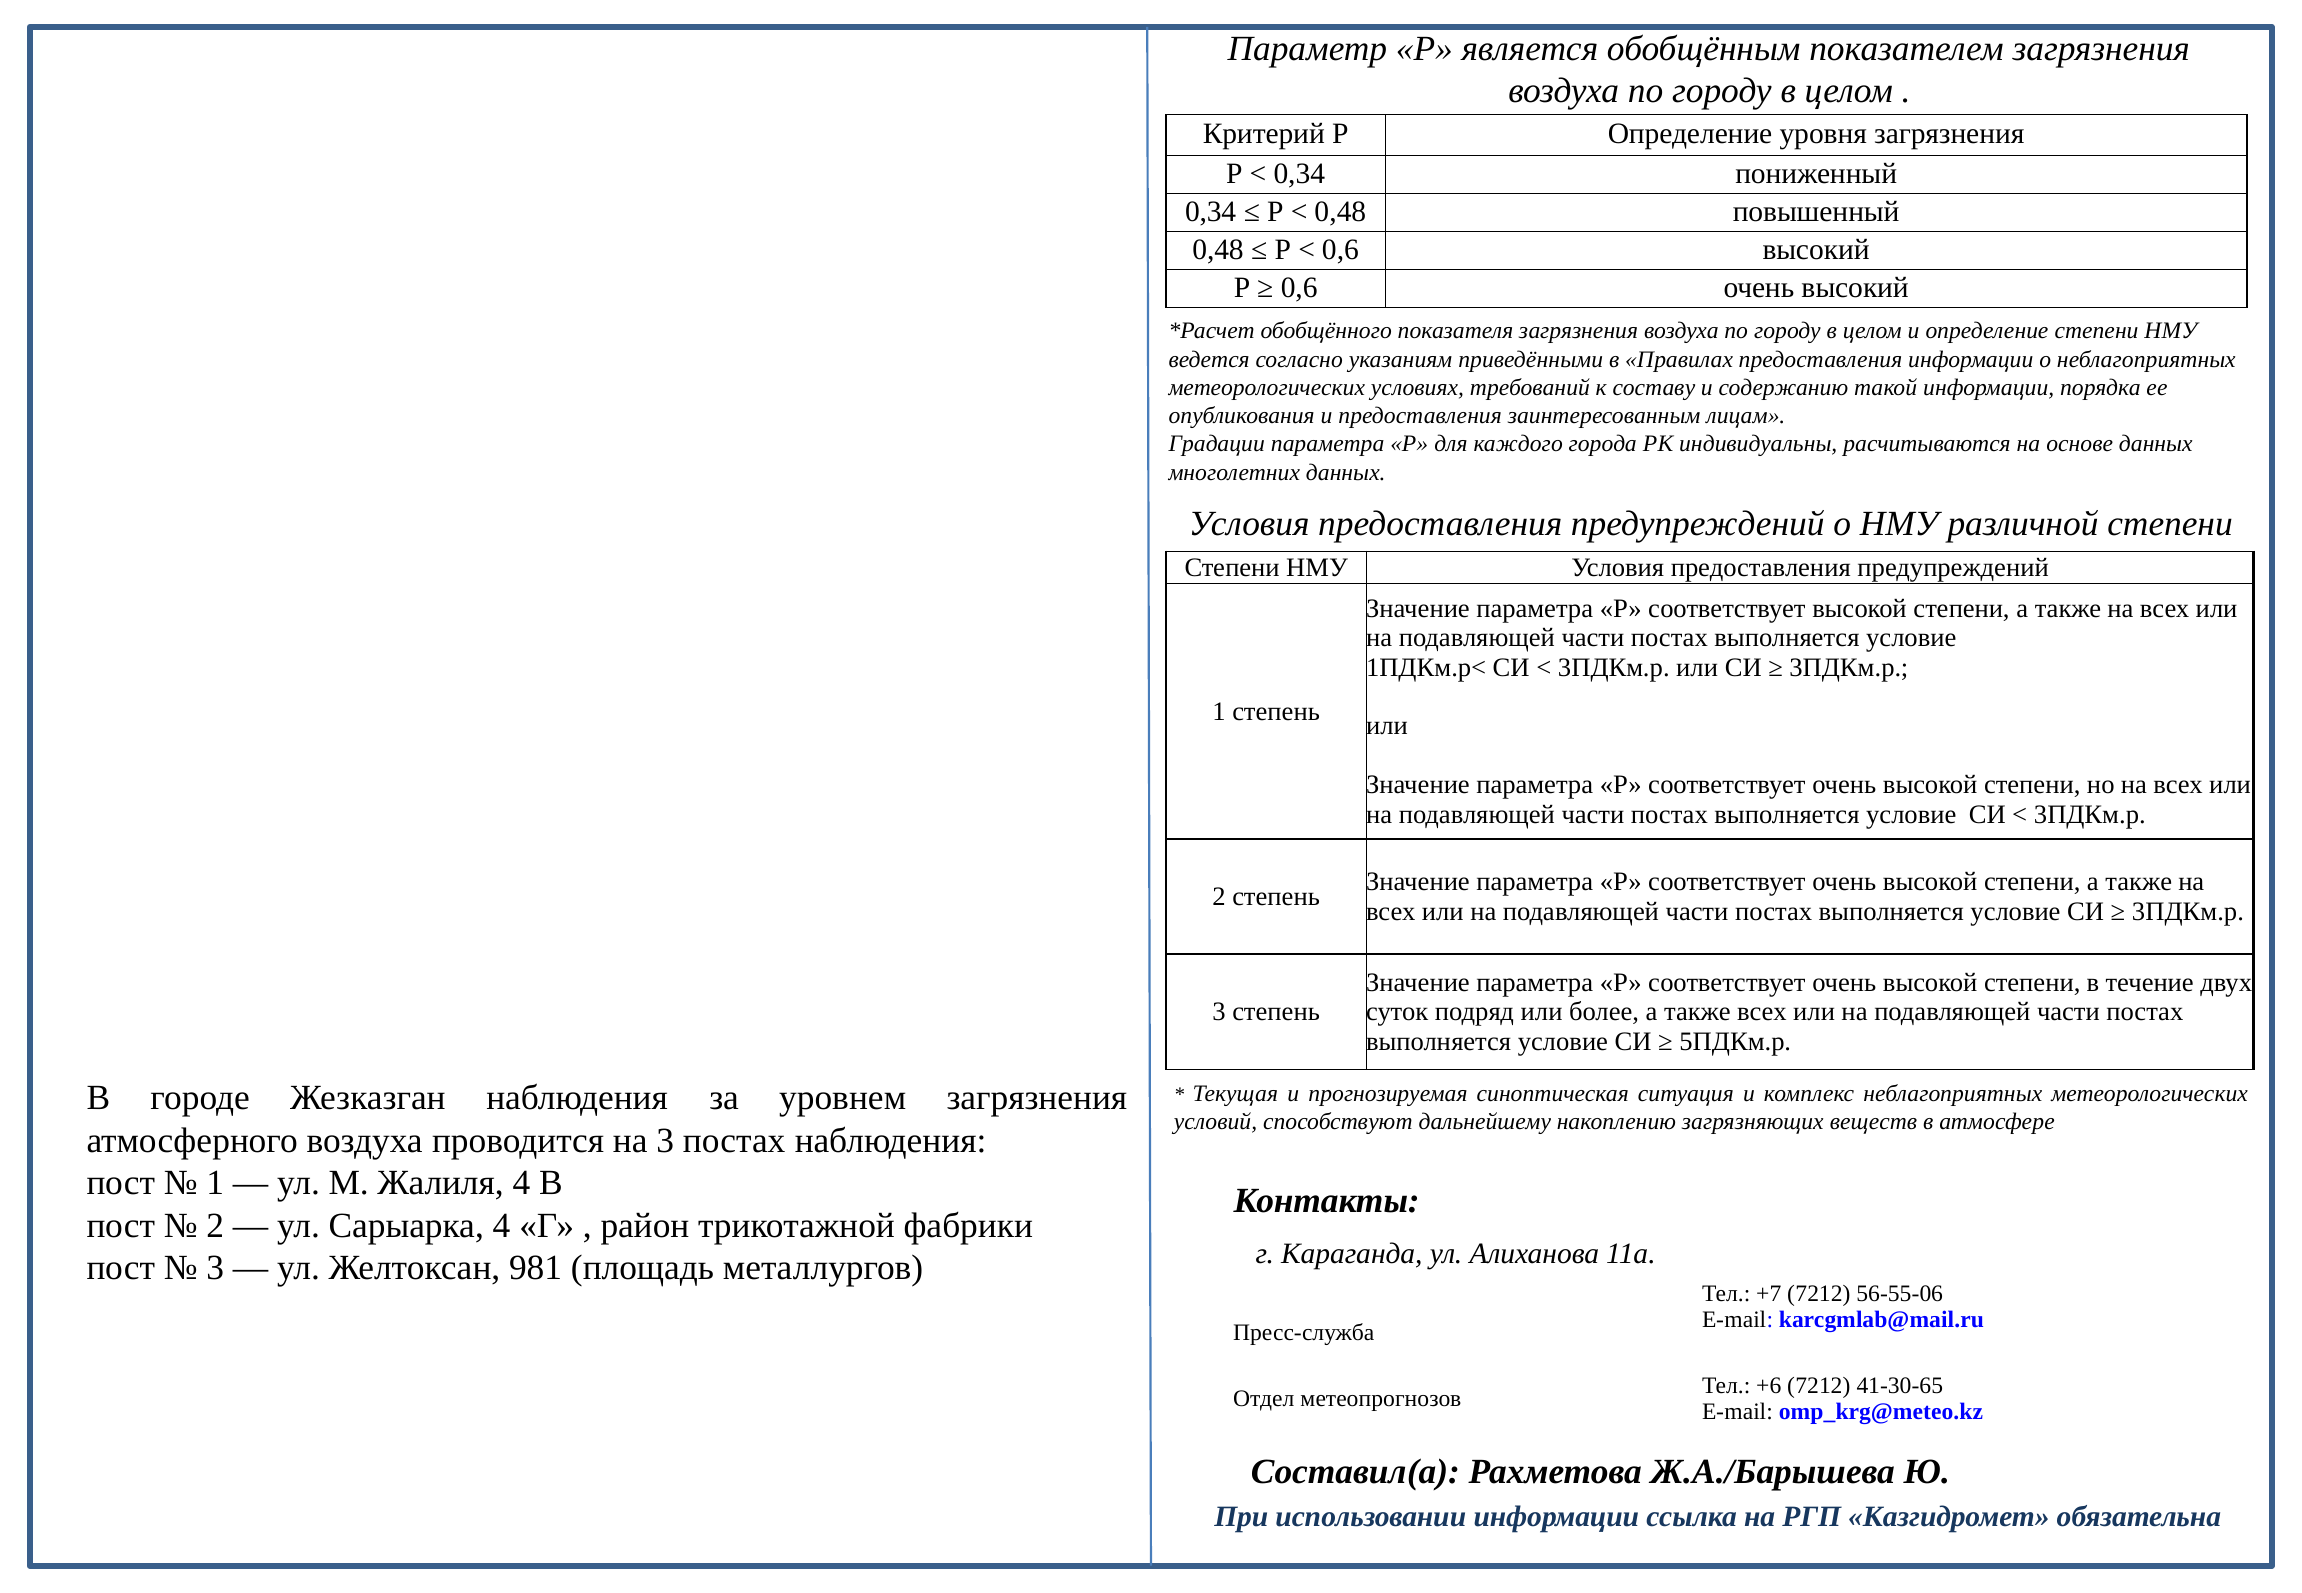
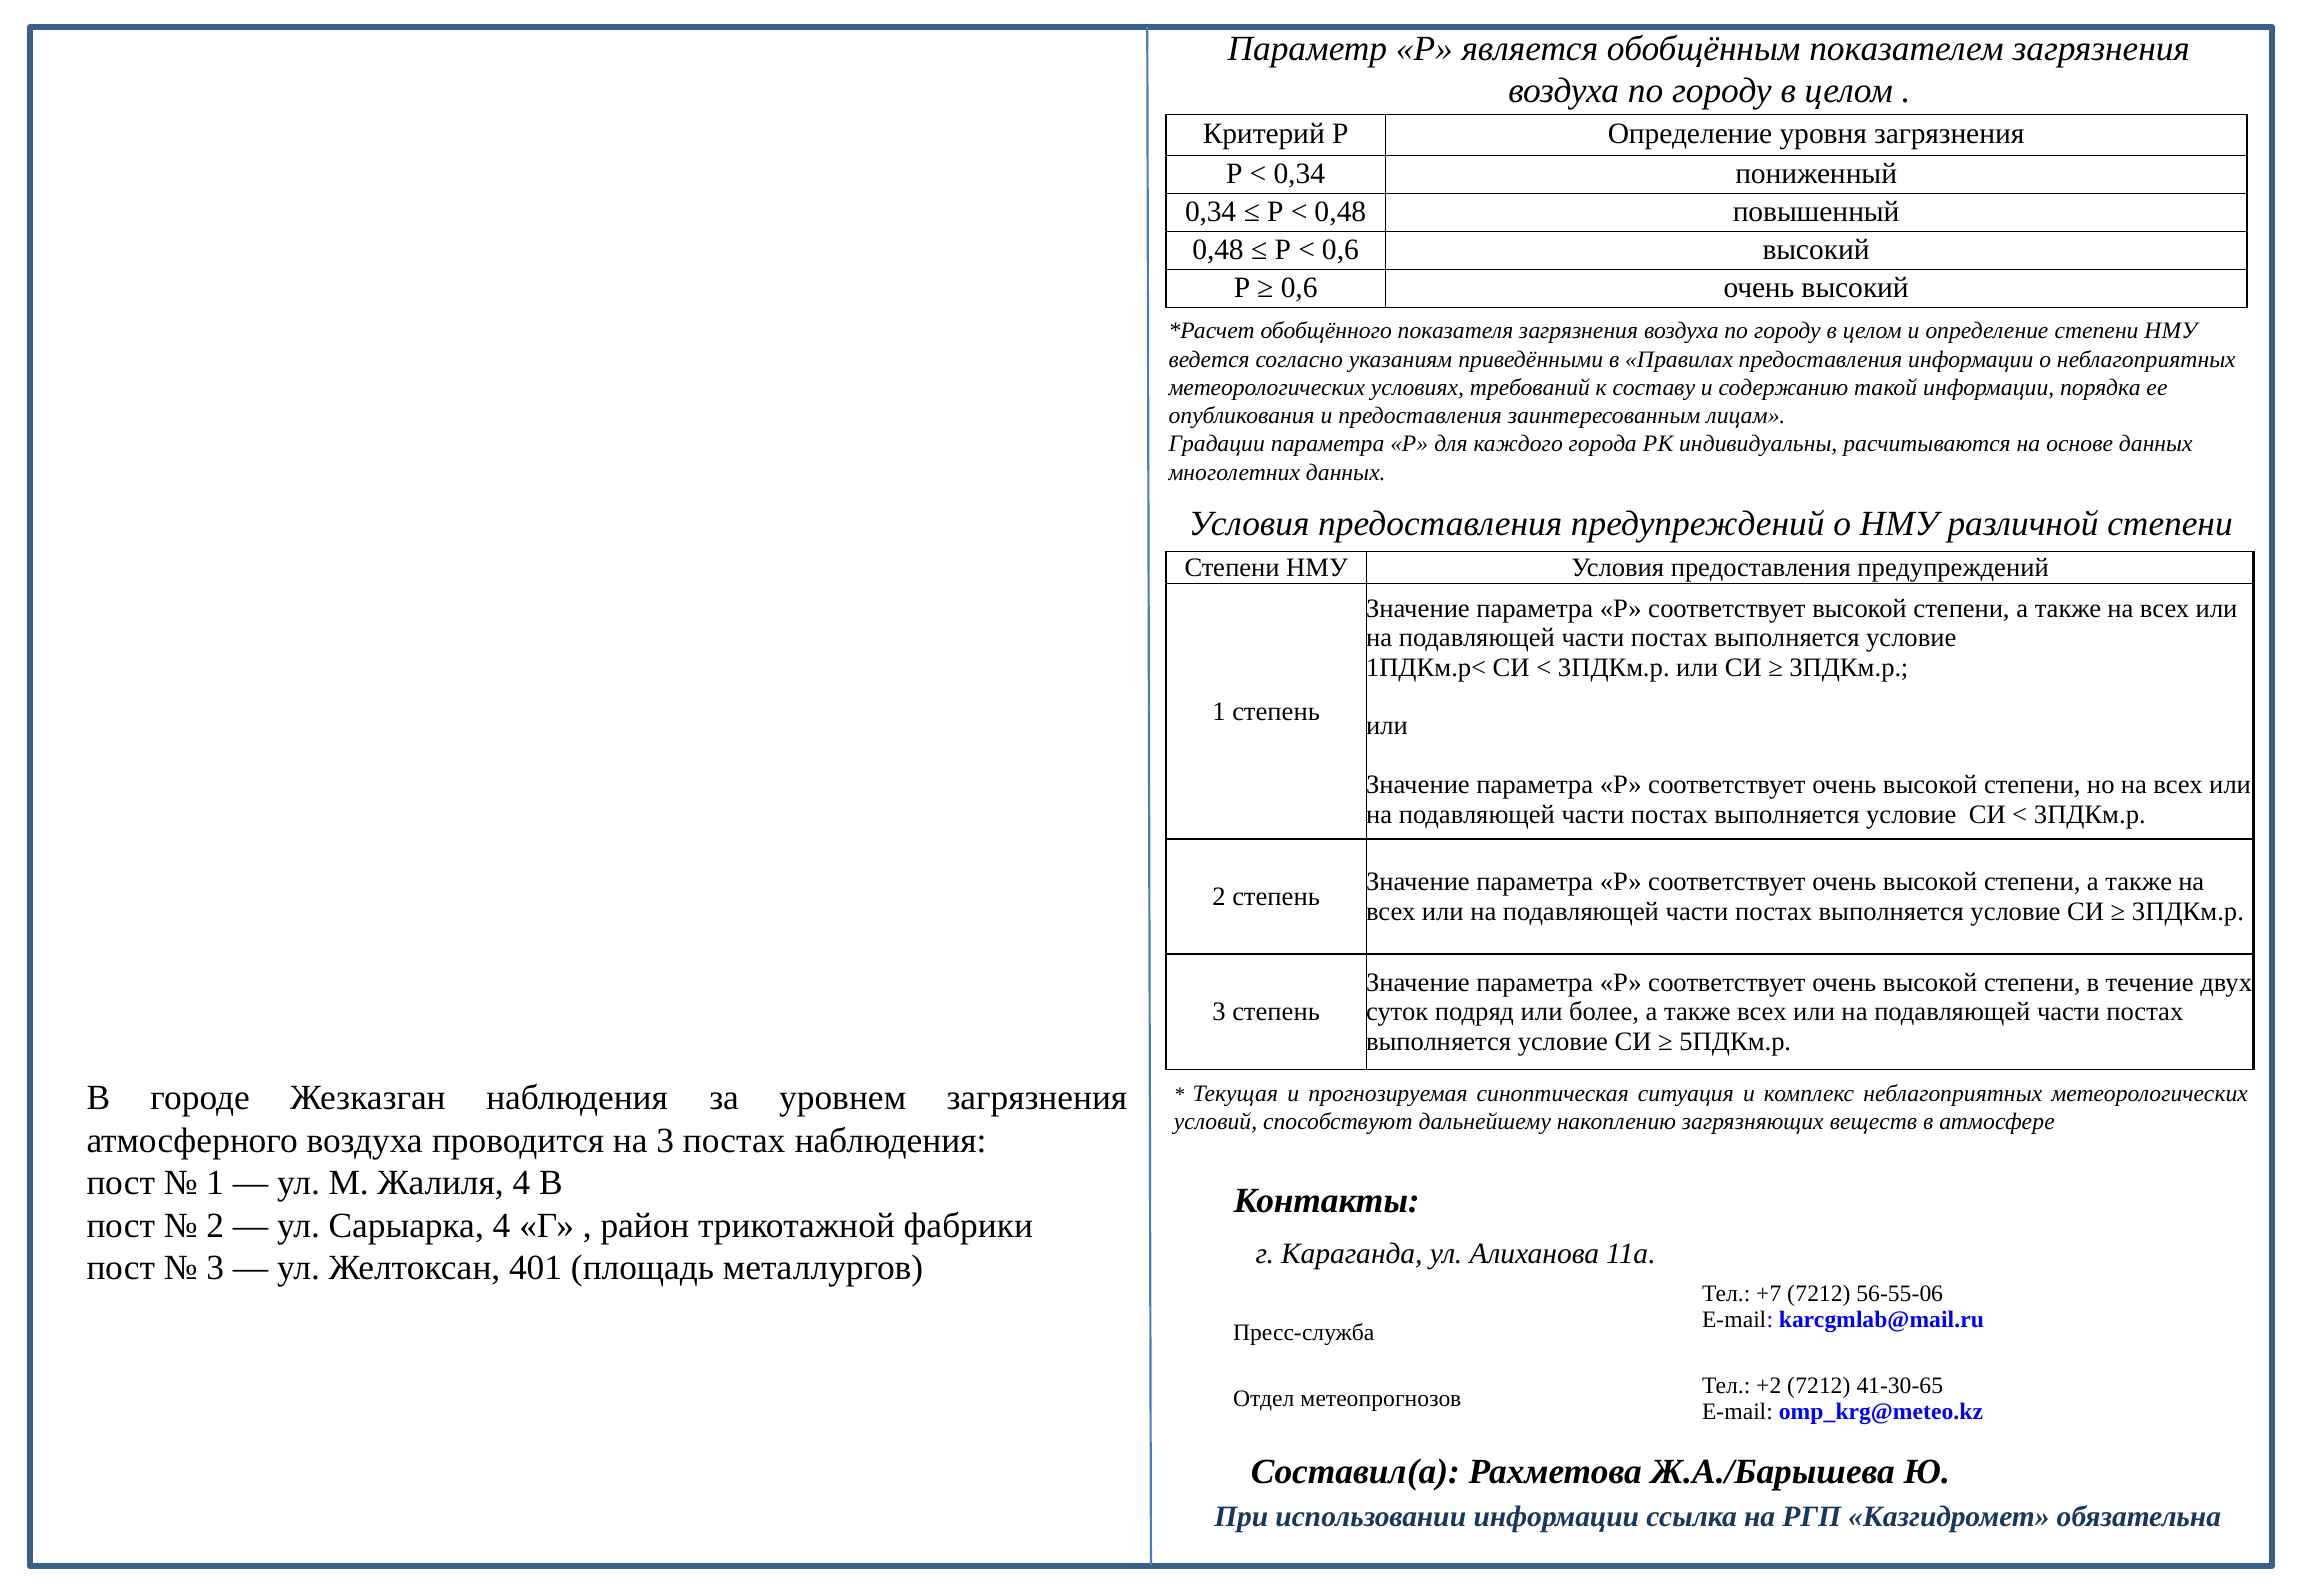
981: 981 -> 401 (536, 1269)
+6: +6 -> +2 (1769, 1386)
